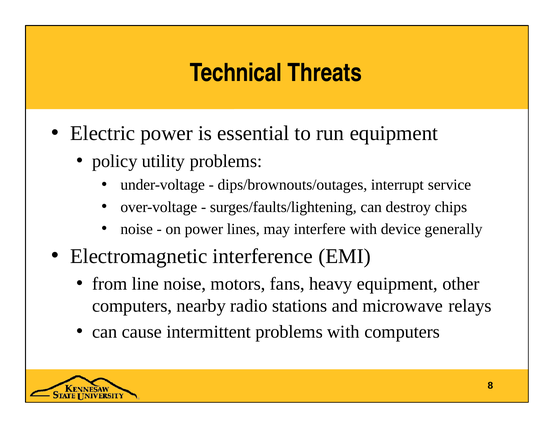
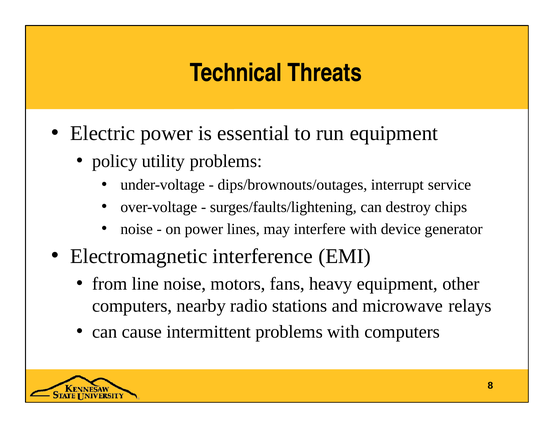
generally: generally -> generator (454, 229)
